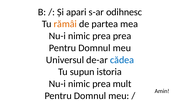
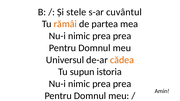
apari: apari -> stele (76, 12)
odihnesc: odihnesc -> cuvântul (124, 12)
cădea colour: blue -> orange (122, 60)
mult: mult -> prea (122, 84)
